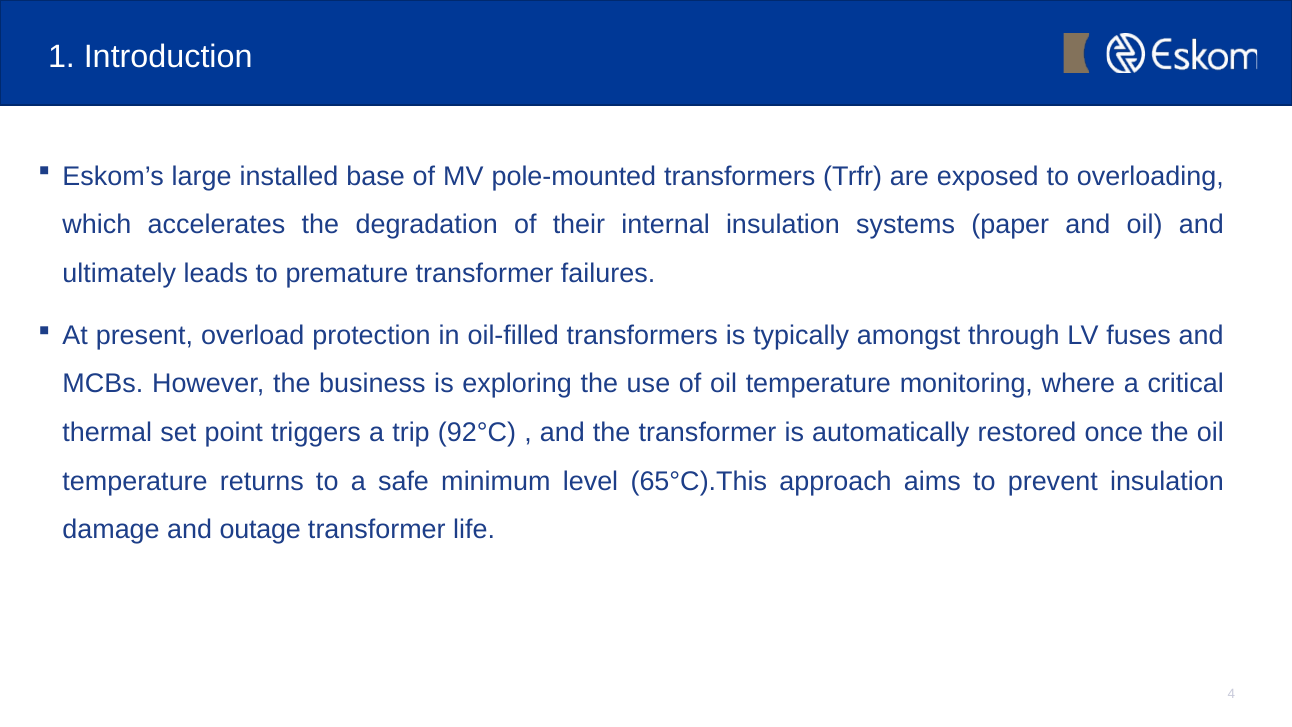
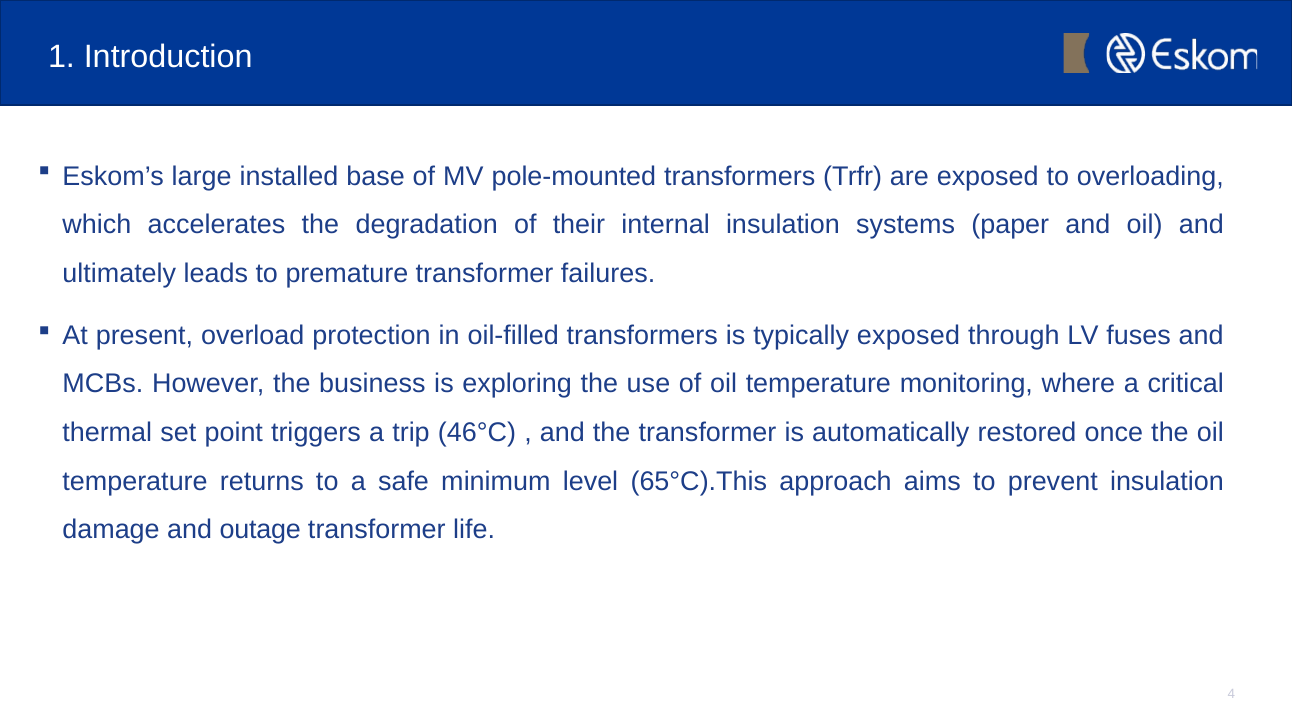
typically amongst: amongst -> exposed (908, 335)
92°C: 92°C -> 46°C (477, 432)
